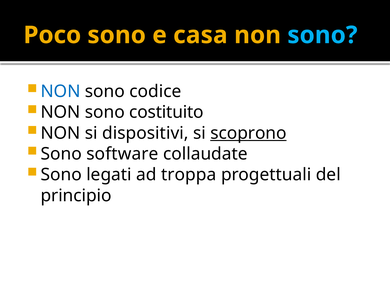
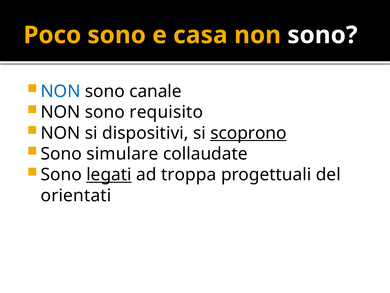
sono colour: light blue -> white (322, 35)
codice: codice -> canale (155, 91)
costituito: costituito -> requisito (166, 112)
software: software -> simulare (122, 154)
legati underline: none -> present (109, 174)
principio: principio -> orientati (76, 195)
